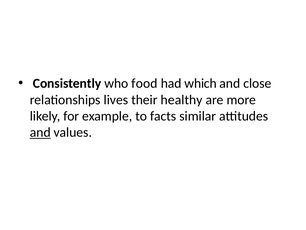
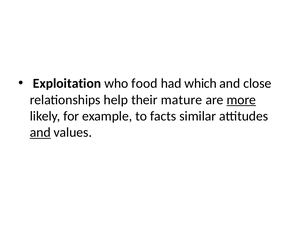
Consistently: Consistently -> Exploitation (67, 83)
lives: lives -> help (116, 100)
healthy: healthy -> mature (182, 100)
more underline: none -> present (241, 100)
